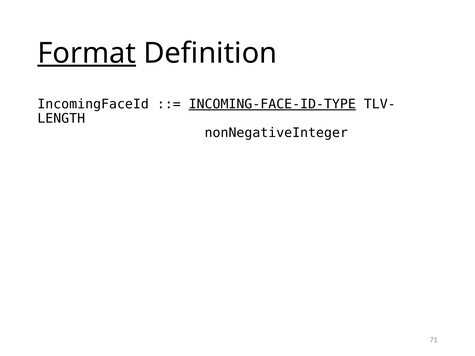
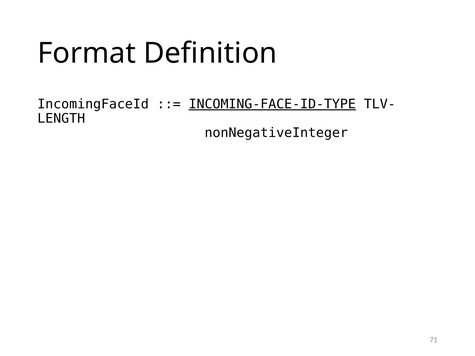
Format underline: present -> none (87, 53)
